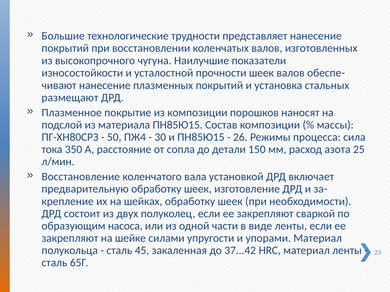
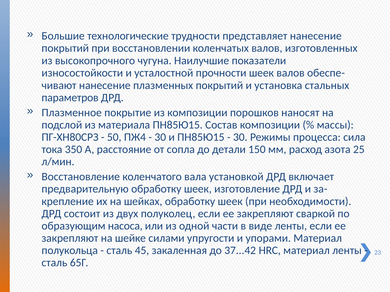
размещают: размещают -> параметров (70, 98)
26: 26 -> 30 (240, 137)
